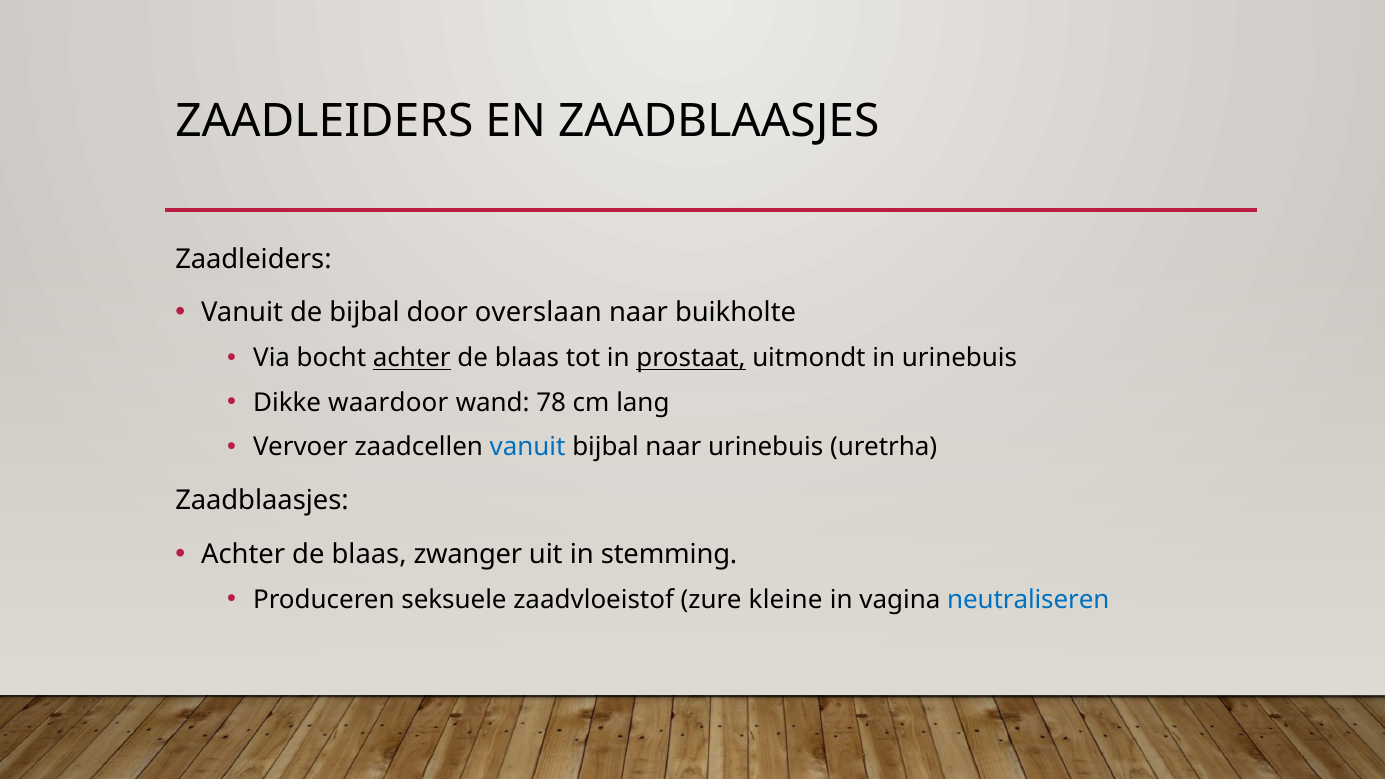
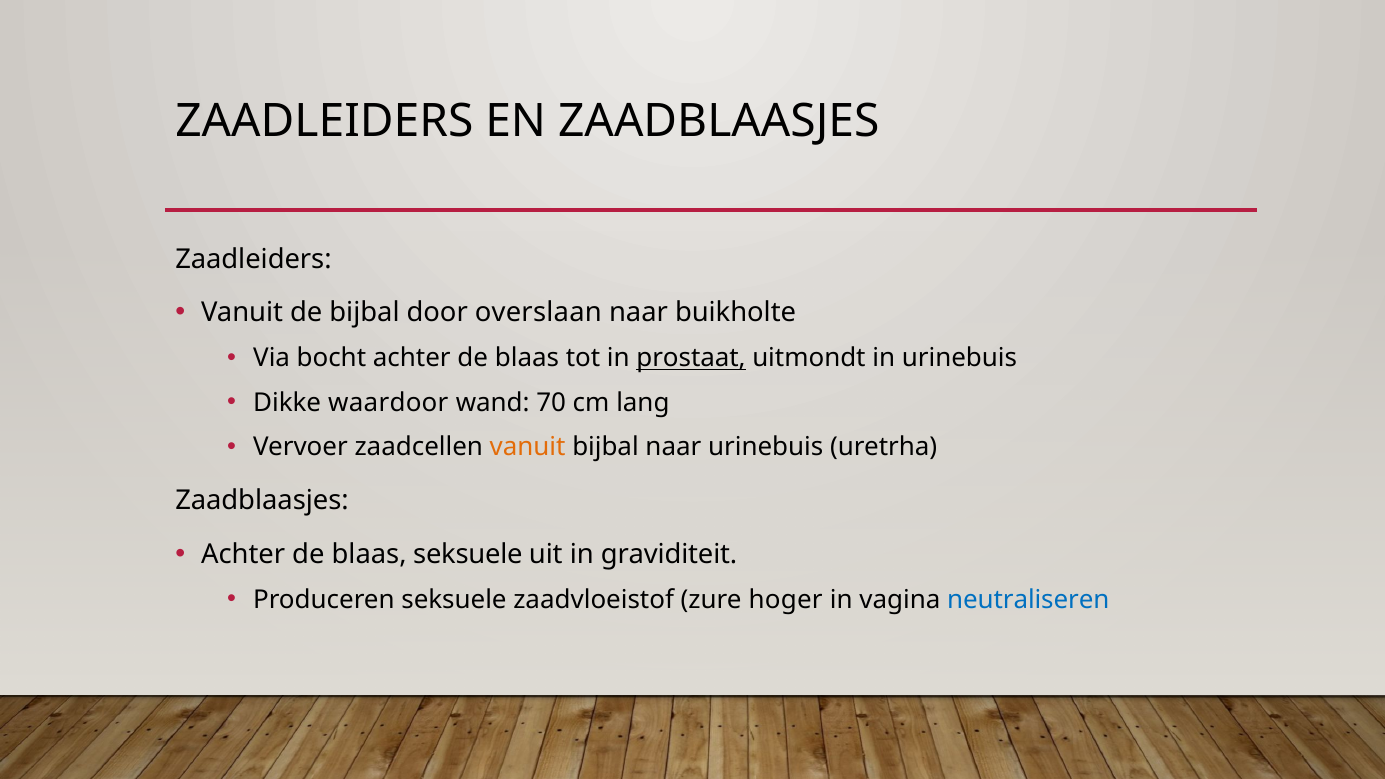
achter underline: present -> none (412, 358)
78: 78 -> 70 (551, 403)
vanuit colour: blue -> orange (528, 447)
blaas zwanger: zwanger -> seksuele (468, 554)
stemming: stemming -> graviditeit (669, 554)
kleine: kleine -> hoger (786, 600)
